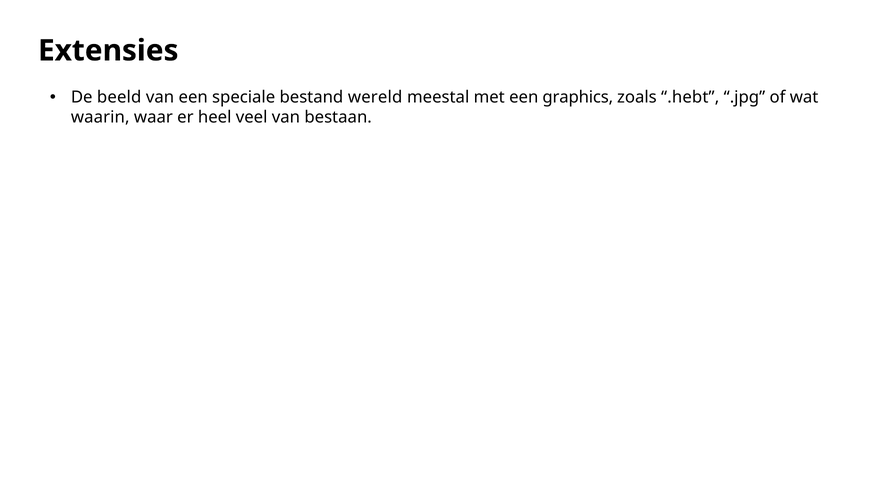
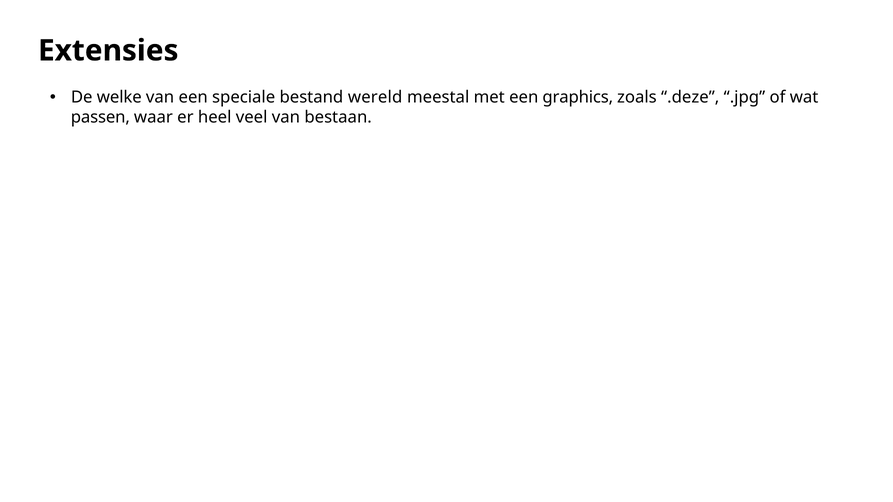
beeld: beeld -> welke (119, 97)
.hebt: .hebt -> .deze (690, 97)
waarin: waarin -> passen (100, 118)
